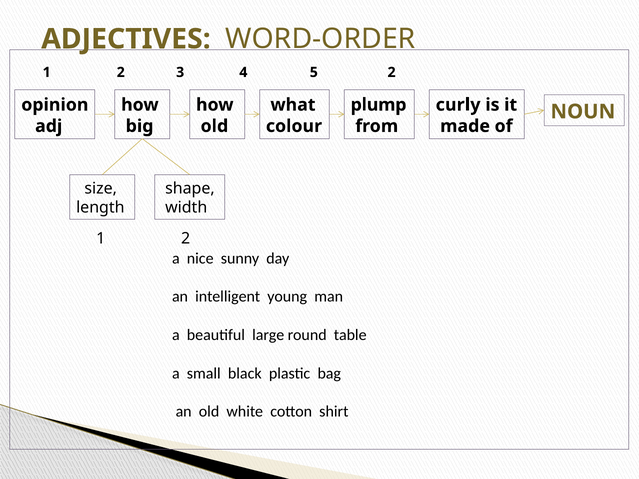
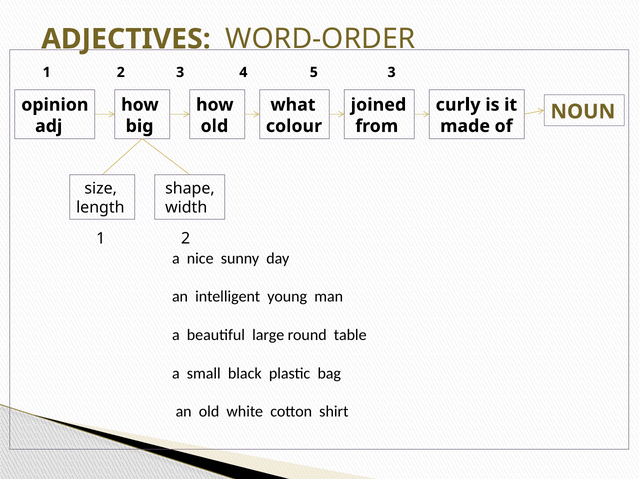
5 2: 2 -> 3 (392, 72)
plump: plump -> joined (378, 105)
